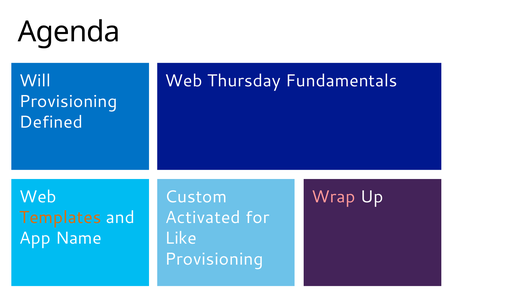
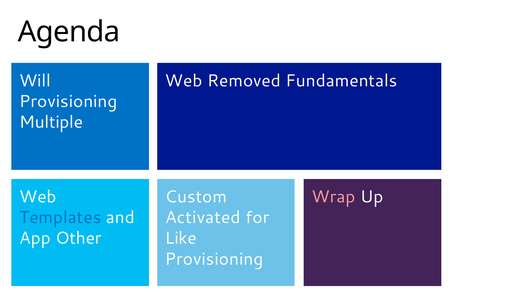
Thursday: Thursday -> Removed (244, 81)
Defined: Defined -> Multiple (51, 122)
Templates colour: orange -> blue (60, 218)
Name: Name -> Other (78, 238)
